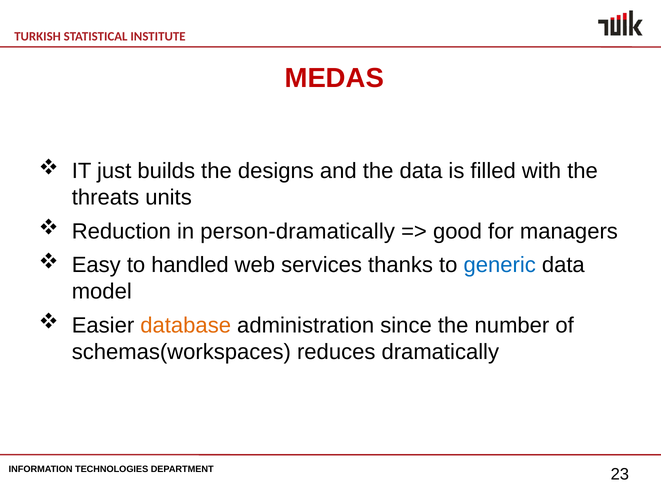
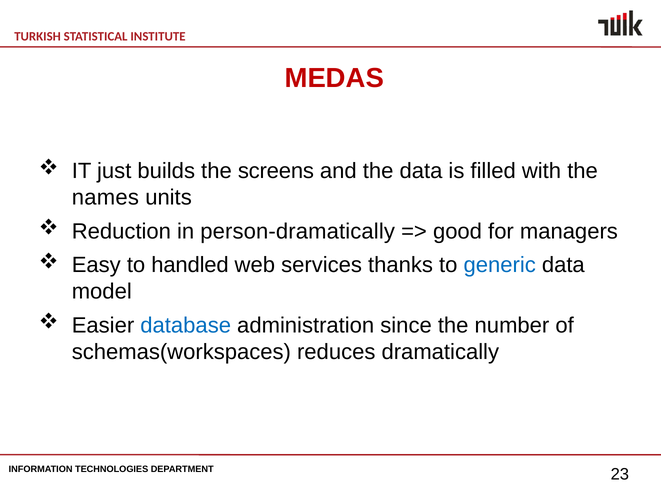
designs: designs -> screens (276, 171)
threats: threats -> names (105, 197)
database colour: orange -> blue (186, 325)
